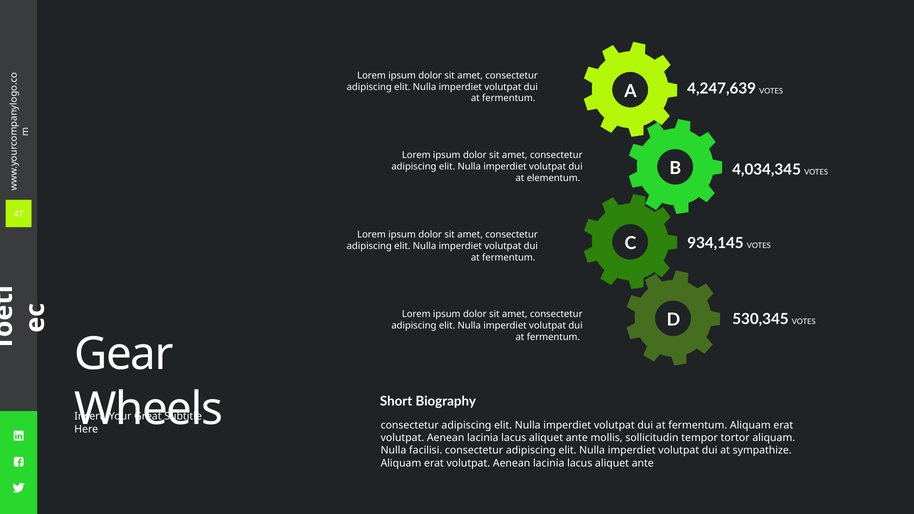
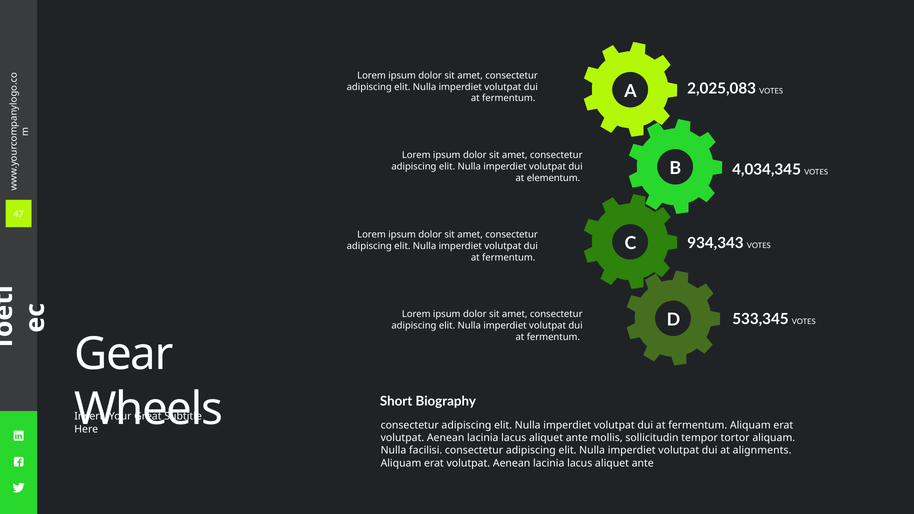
4,247,639: 4,247,639 -> 2,025,083 (722, 89)
934,145: 934,145 -> 934,343 (716, 243)
530,345: 530,345 -> 533,345 (760, 319)
sympathize: sympathize -> alignments (762, 451)
